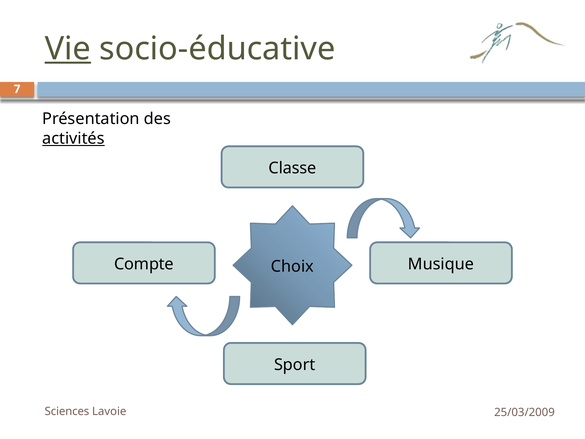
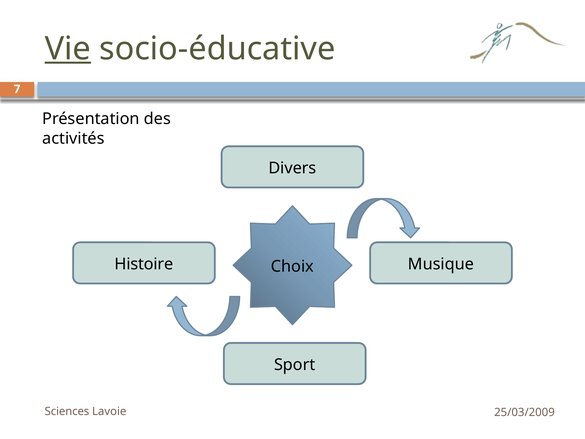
activités underline: present -> none (73, 138)
Classe: Classe -> Divers (292, 168)
Compte: Compte -> Histoire (144, 264)
